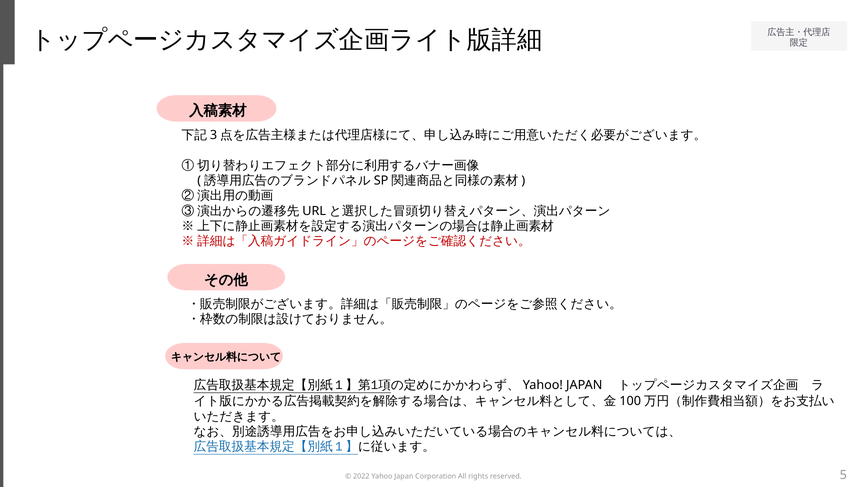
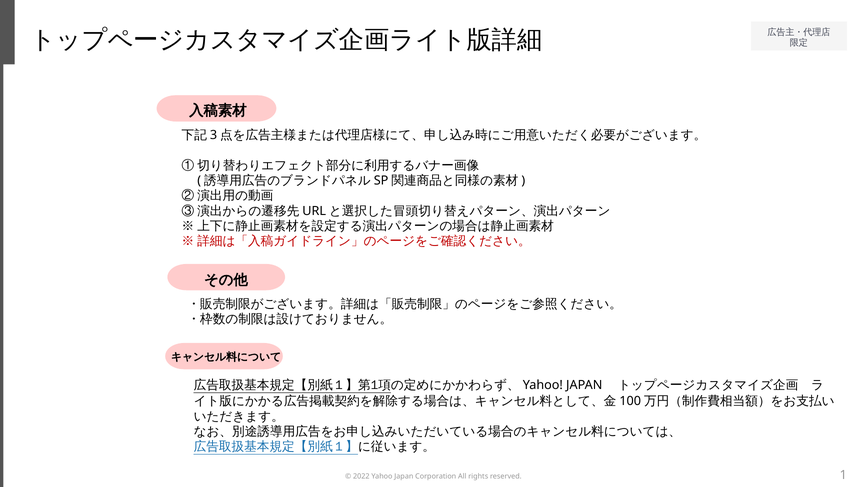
5: 5 -> 1 (843, 475)
